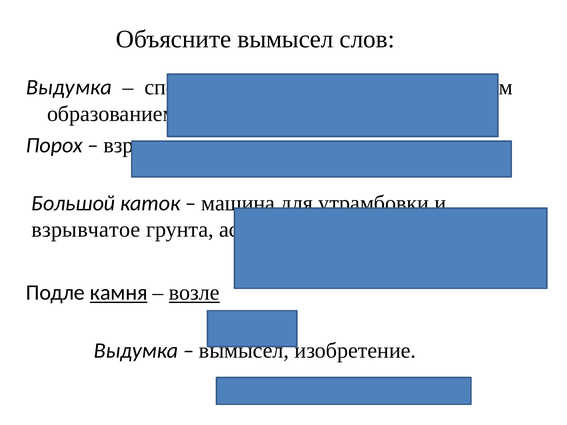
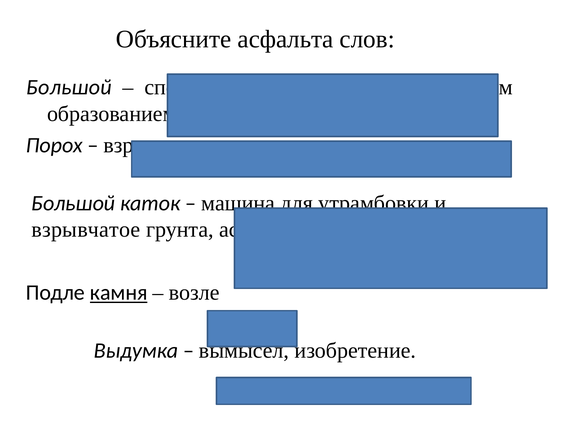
Объясните вымысел: вымысел -> асфальта (285, 39)
Выдумка: Выдумка -> Большой (69, 87)
возле underline: present -> none (194, 293)
